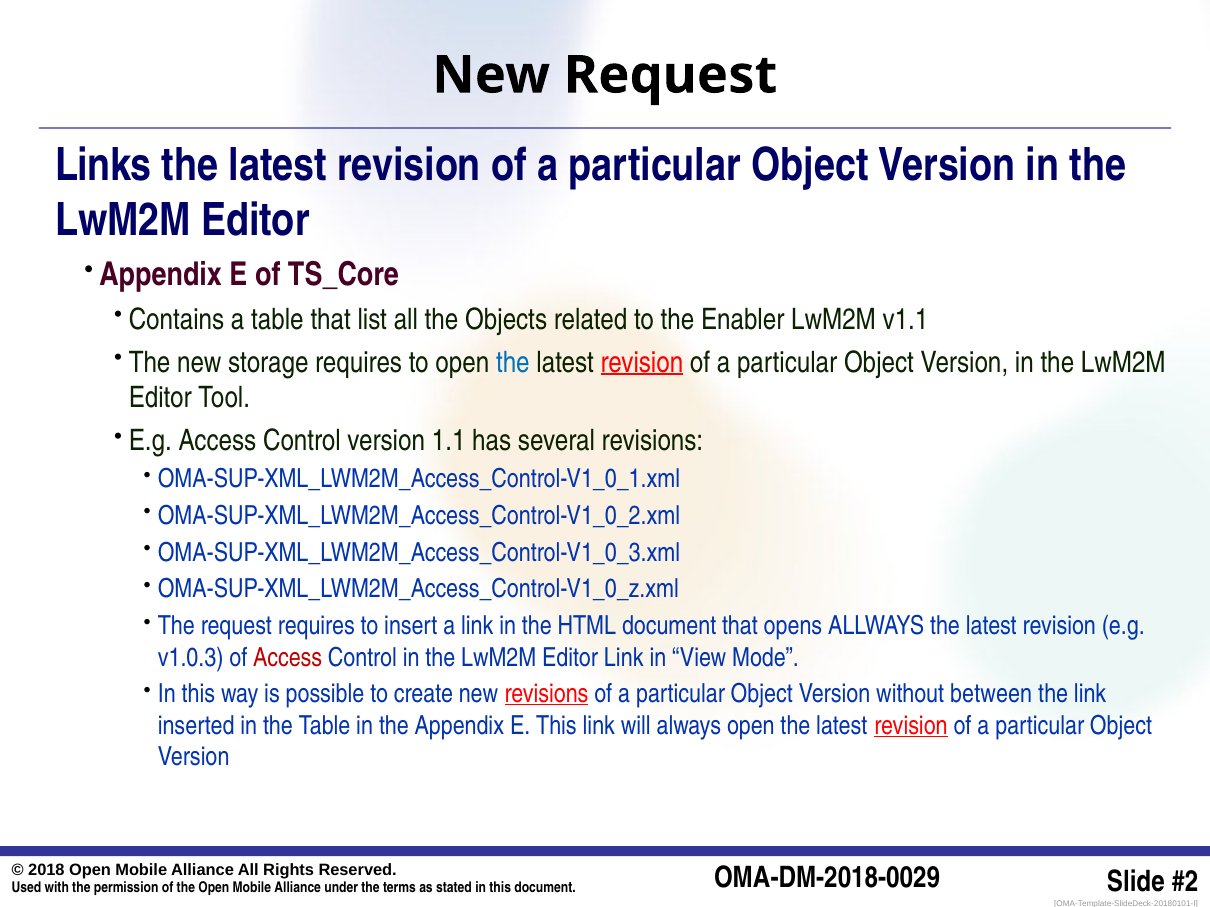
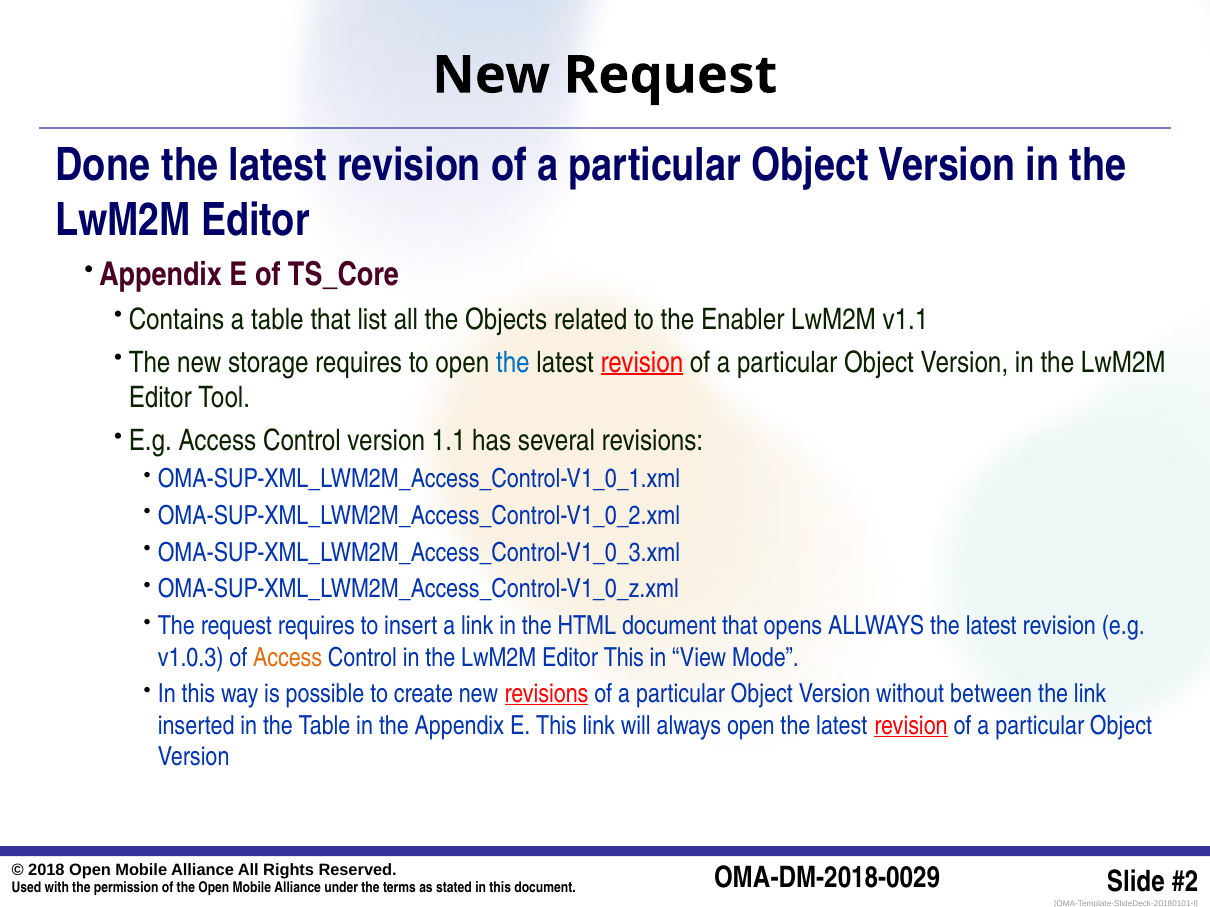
Links: Links -> Done (103, 165)
Access colour: red -> orange (288, 658)
Editor Link: Link -> This (624, 658)
